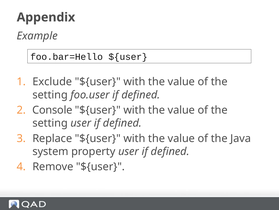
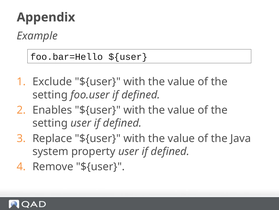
Console: Console -> Enables (52, 110)
